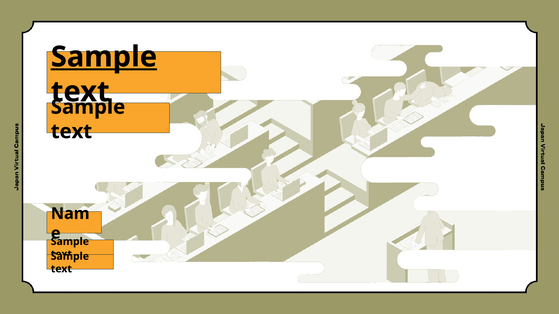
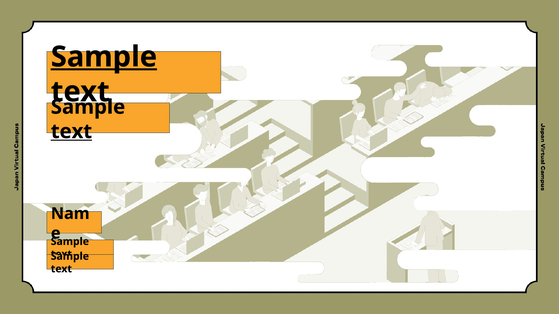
text underline: none -> present (71, 132)
